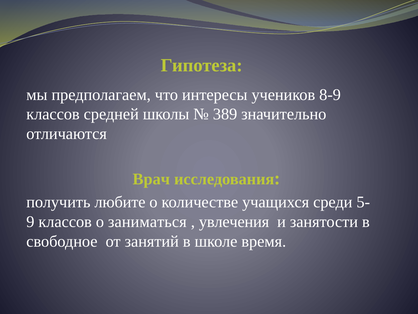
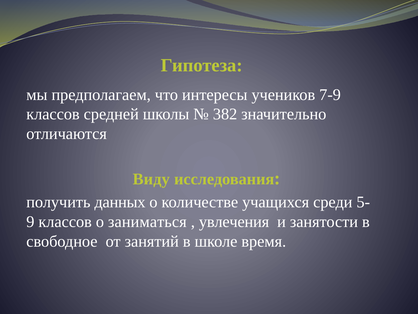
8-9: 8-9 -> 7-9 (330, 95)
389: 389 -> 382 (225, 114)
Врач: Врач -> Виду (151, 179)
любите: любите -> данных (120, 202)
